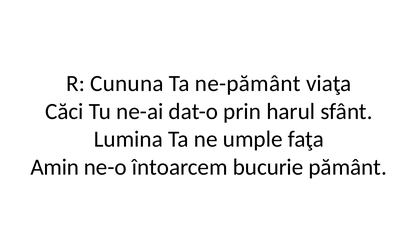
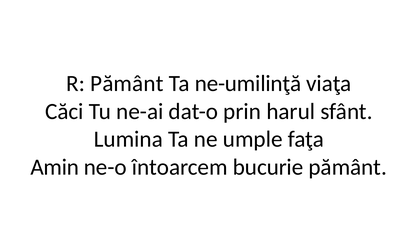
R Cununa: Cununa -> Pământ (127, 84)
ne-pământ: ne-pământ -> ne-umilinţă (248, 84)
